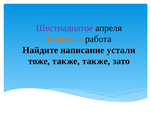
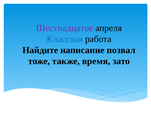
Классная colour: orange -> blue (65, 39)
устали: устали -> позвал (121, 50)
также также: также -> время (96, 61)
